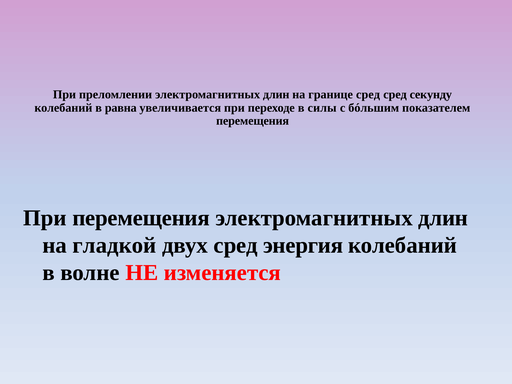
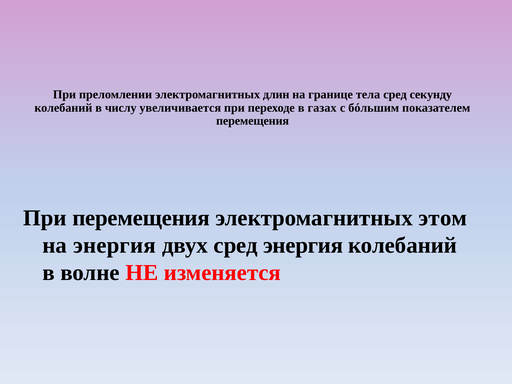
границе сред: сред -> тела (368, 95)
равна: равна -> числу (121, 108)
силы: силы -> газах (322, 108)
длин: длин -> этом (443, 218)
на гладкой: гладкой -> энергия (114, 245)
